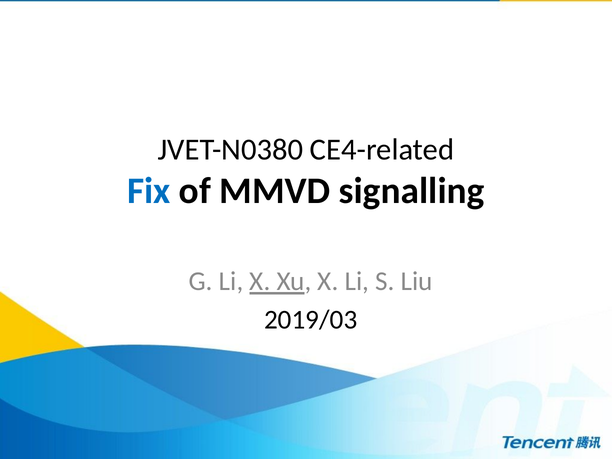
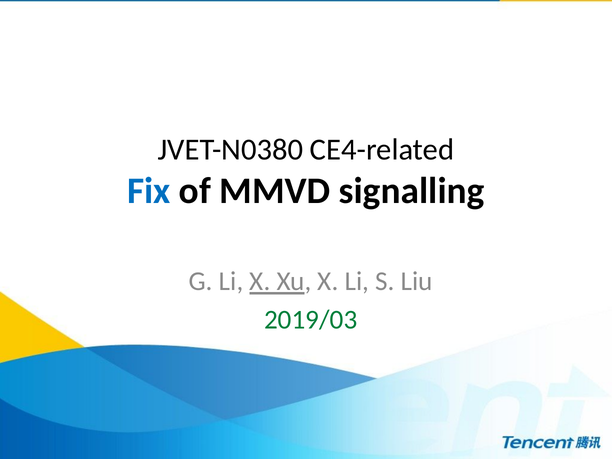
2019/03 colour: black -> green (311, 320)
